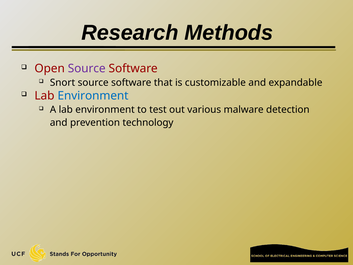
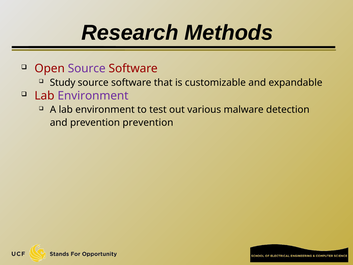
Snort: Snort -> Study (63, 82)
Environment colour: blue -> purple (93, 96)
prevention technology: technology -> prevention (148, 123)
